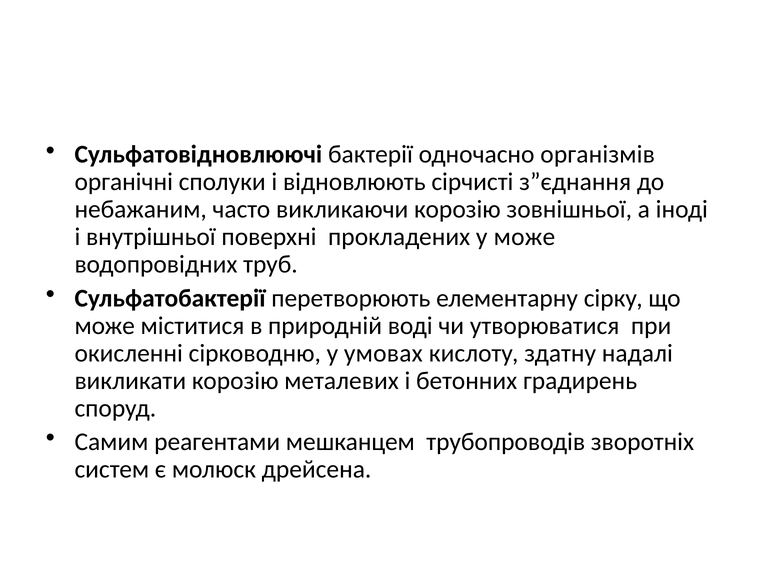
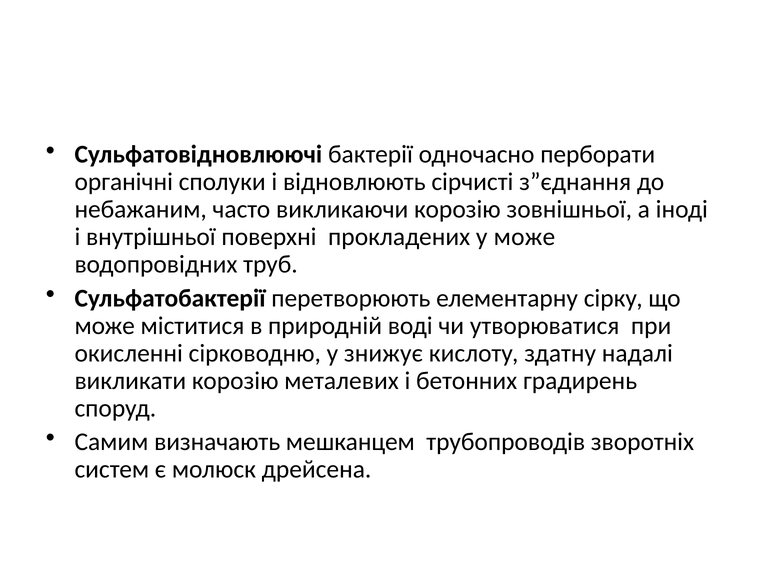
організмів: організмів -> перборати (598, 155)
умовах: умовах -> знижує (383, 353)
реагентами: реагентами -> визначають (217, 442)
